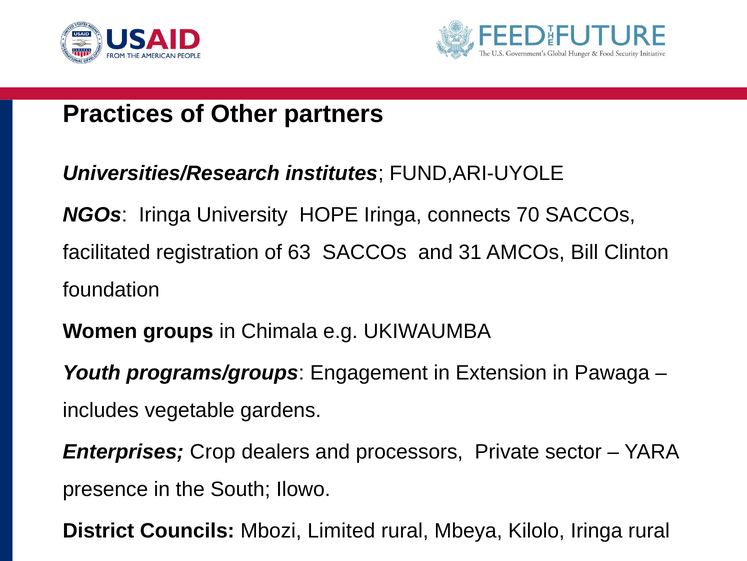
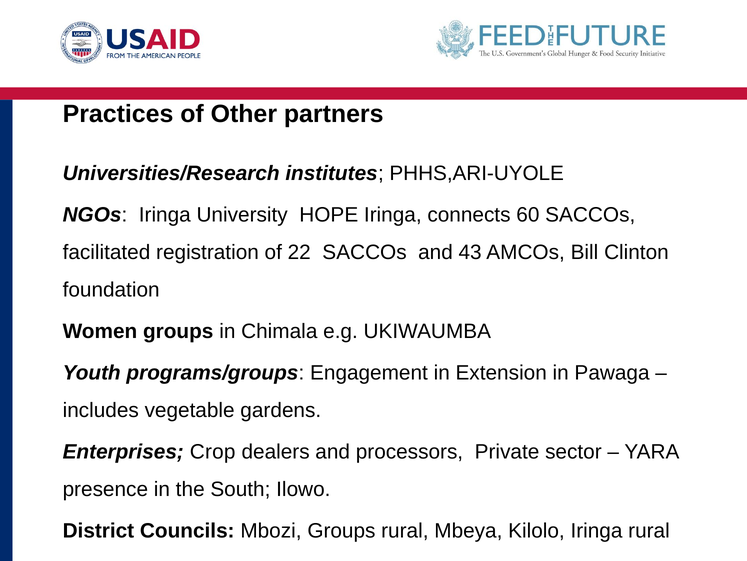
FUND,ARI-UYOLE: FUND,ARI-UYOLE -> PHHS,ARI-UYOLE (477, 173)
70: 70 -> 60 (528, 215)
63: 63 -> 22 (299, 252)
31: 31 -> 43 (470, 252)
Mbozi Limited: Limited -> Groups (341, 530)
